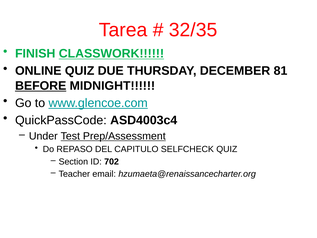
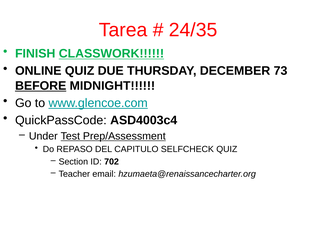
32/35: 32/35 -> 24/35 (193, 30)
81: 81 -> 73 (281, 71)
